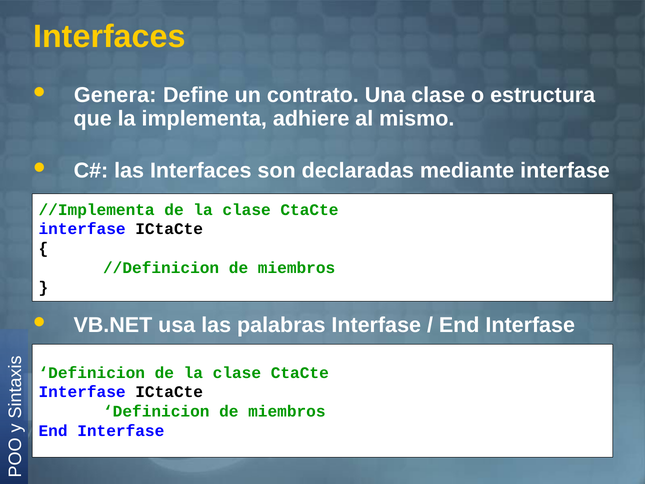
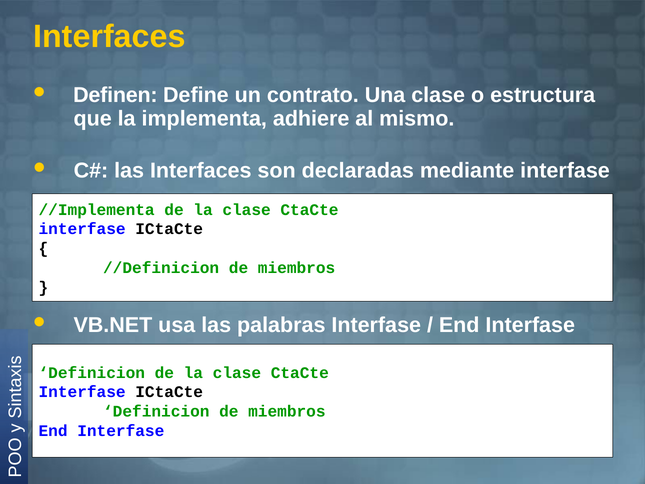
Genera: Genera -> Definen (115, 95)
